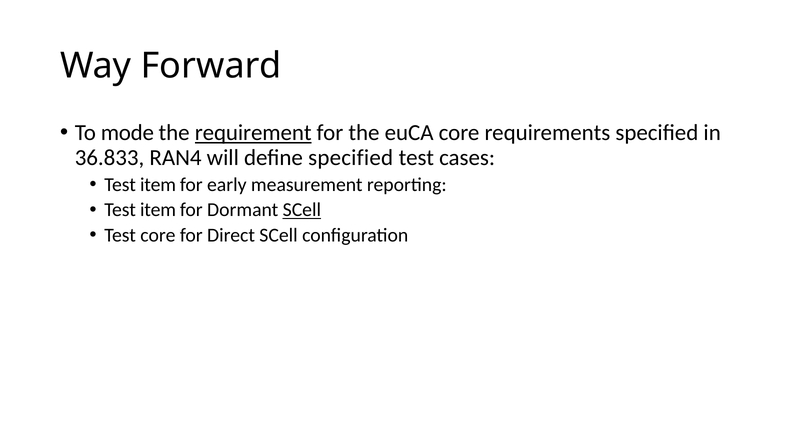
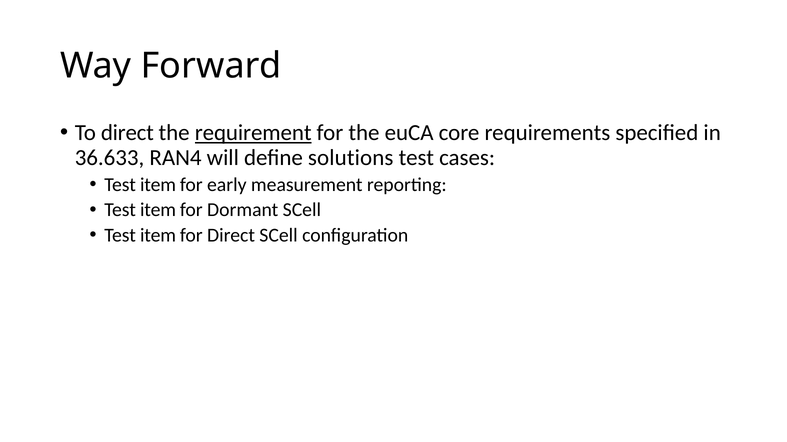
To mode: mode -> direct (127, 133)
36.833: 36.833 -> 36.633 (110, 158)
define specified: specified -> solutions (351, 158)
SCell underline: present -> none (302, 210)
core: core -> item (158, 236)
